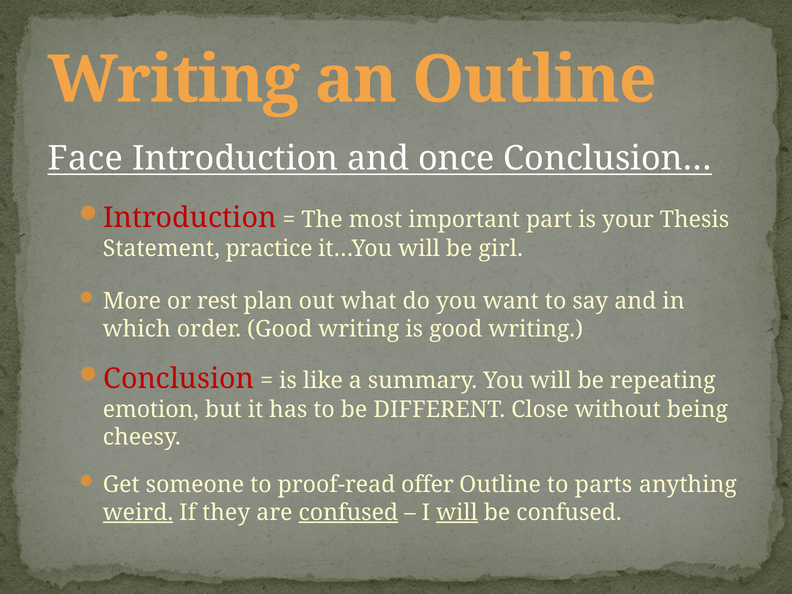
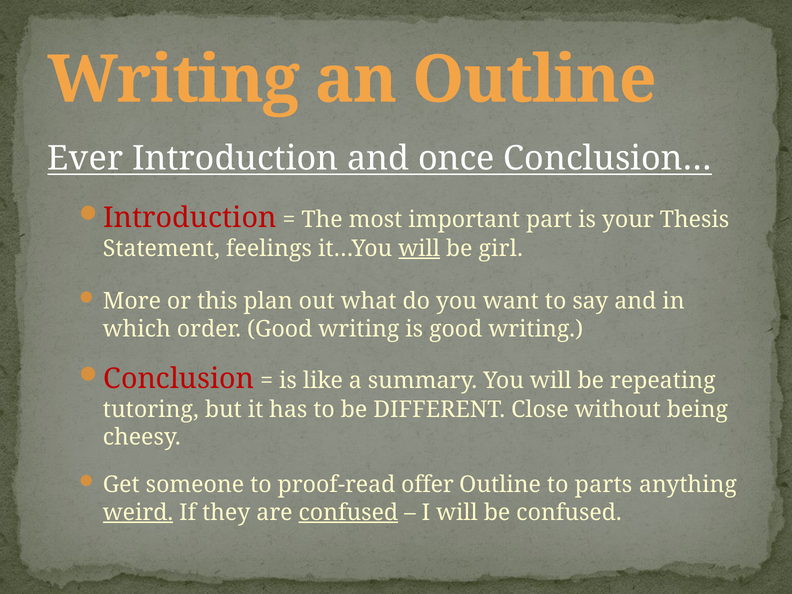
Face: Face -> Ever (85, 159)
practice: practice -> feelings (269, 248)
will underline: none -> present (419, 248)
rest: rest -> this (217, 301)
emotion: emotion -> tutoring (151, 410)
will underline: present -> none (457, 513)
